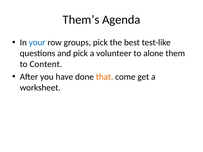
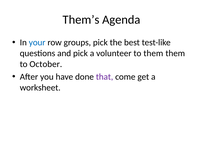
to alone: alone -> them (153, 53)
Content: Content -> October (46, 64)
that colour: orange -> purple (105, 77)
